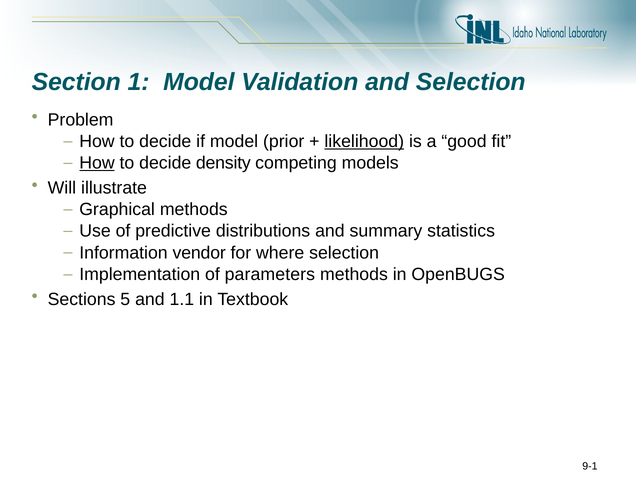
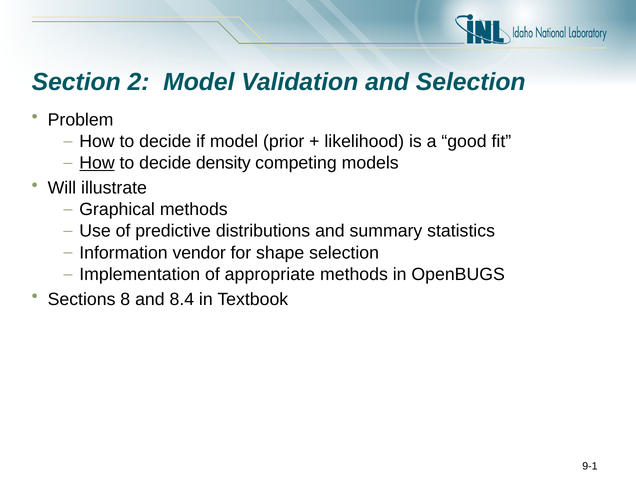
1: 1 -> 2 (139, 82)
likelihood underline: present -> none (364, 141)
where: where -> shape (280, 253)
parameters: parameters -> appropriate (270, 274)
5: 5 -> 8 (125, 299)
1.1: 1.1 -> 8.4 (182, 299)
